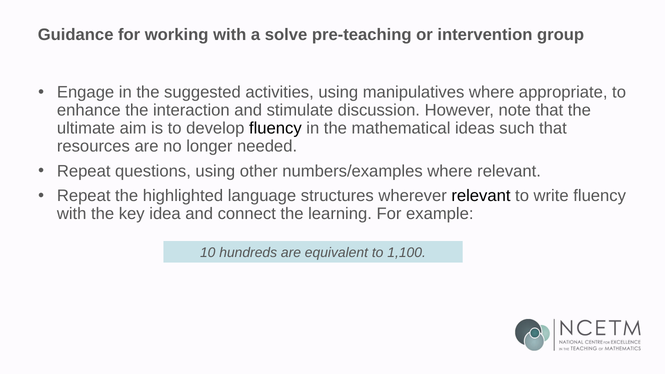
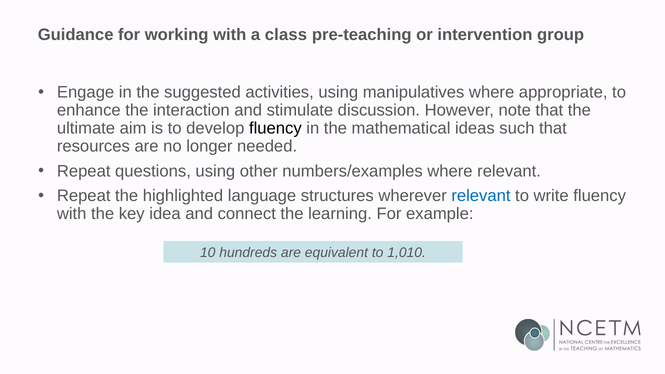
solve: solve -> class (286, 35)
relevant colour: black -> blue (481, 196)
1,100: 1,100 -> 1,010 (407, 253)
